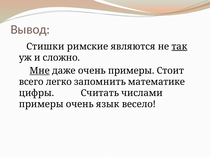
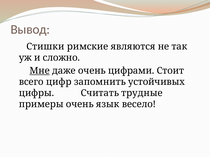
так underline: present -> none (179, 47)
очень примеры: примеры -> цифрами (131, 71)
легко: легко -> цифр (59, 82)
математике: математике -> устойчивых (156, 82)
числами: числами -> трудные (142, 93)
